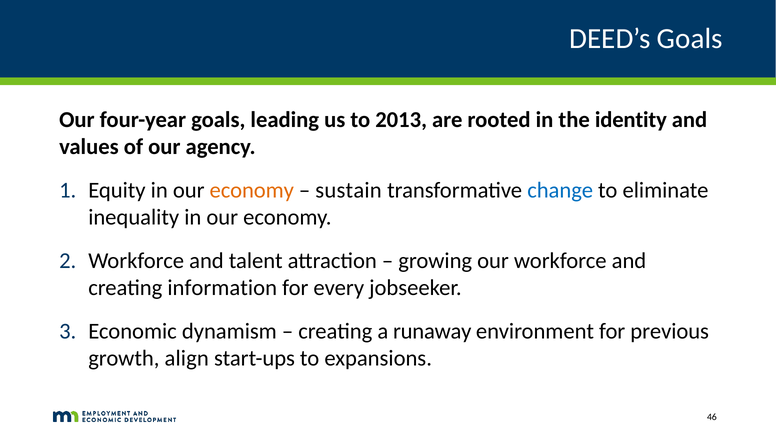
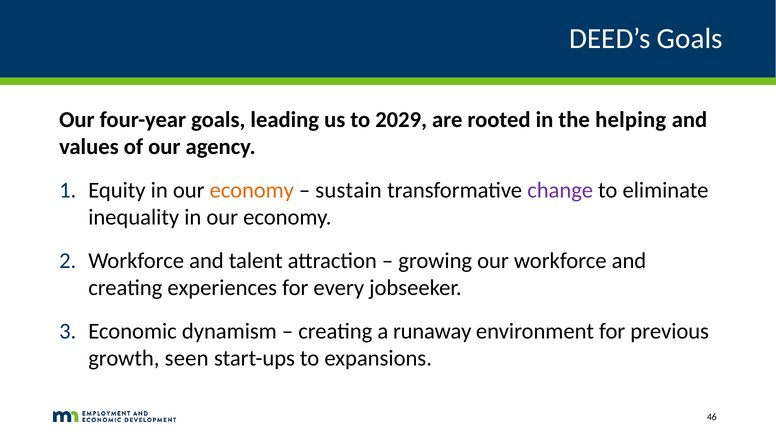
2013: 2013 -> 2029 (401, 120)
identity: identity -> helping (631, 120)
change colour: blue -> purple (560, 190)
information: information -> experiences (222, 287)
align: align -> seen (187, 358)
